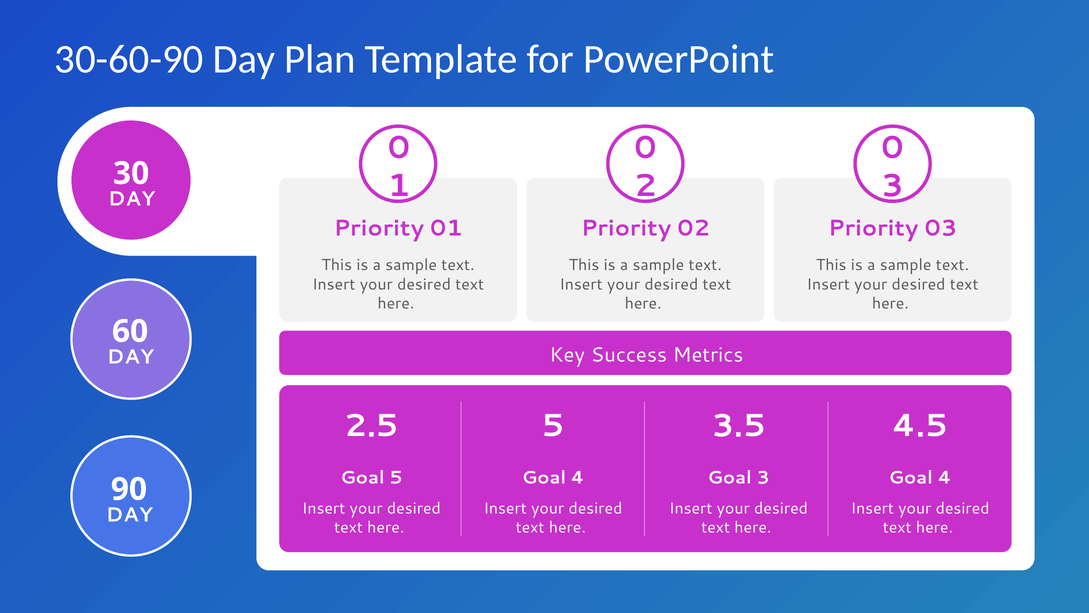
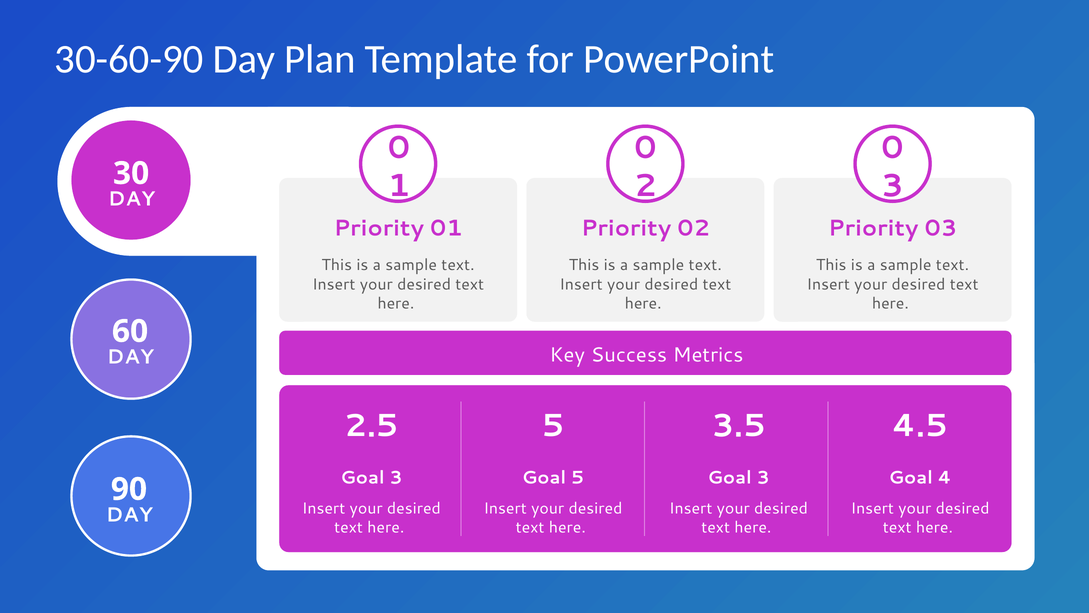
5: 5 -> 3 (396, 478)
4: 4 -> 5 (578, 478)
